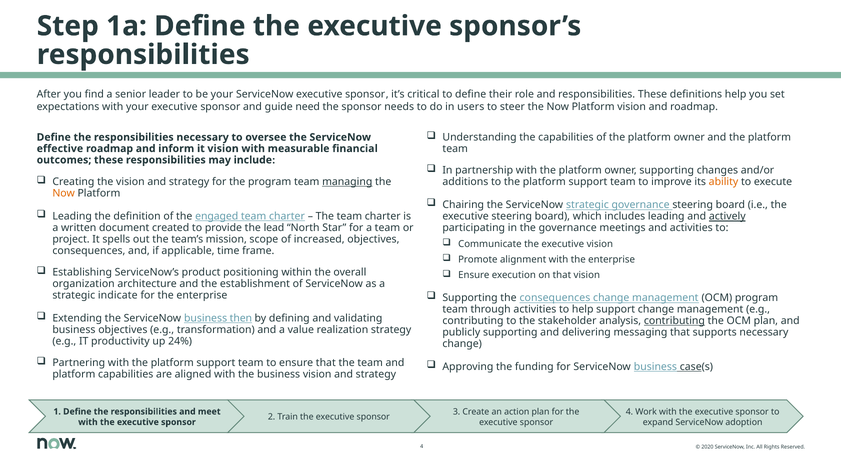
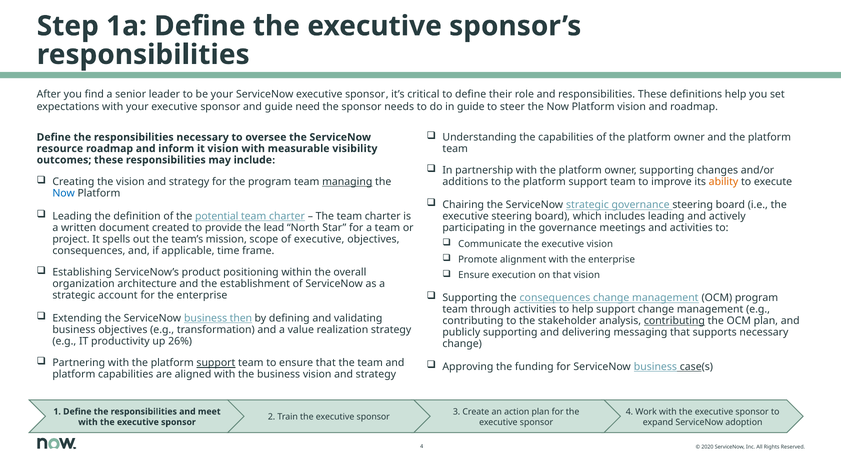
in users: users -> guide (471, 107)
effective: effective -> resource (60, 149)
financial: financial -> visibility (355, 149)
Now colour: orange -> blue (64, 193)
engaged: engaged -> potential (217, 216)
actively underline: present -> none (727, 217)
of increased: increased -> executive (319, 239)
indicate: indicate -> account (118, 295)
24%: 24% -> 26% (180, 341)
support underline: none -> present (216, 363)
